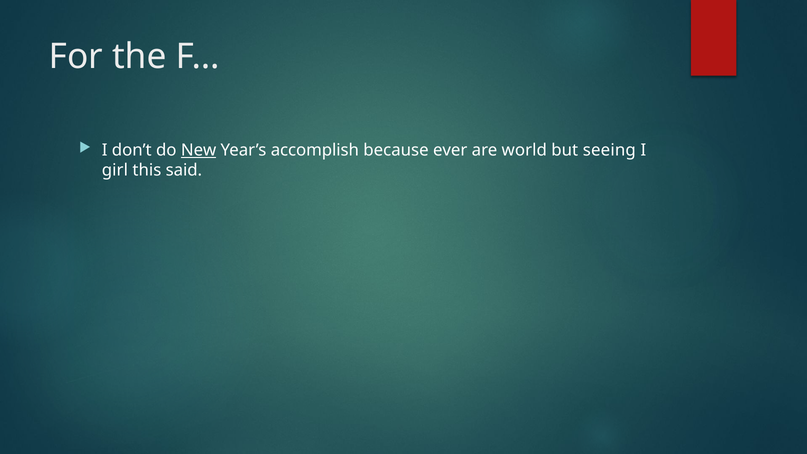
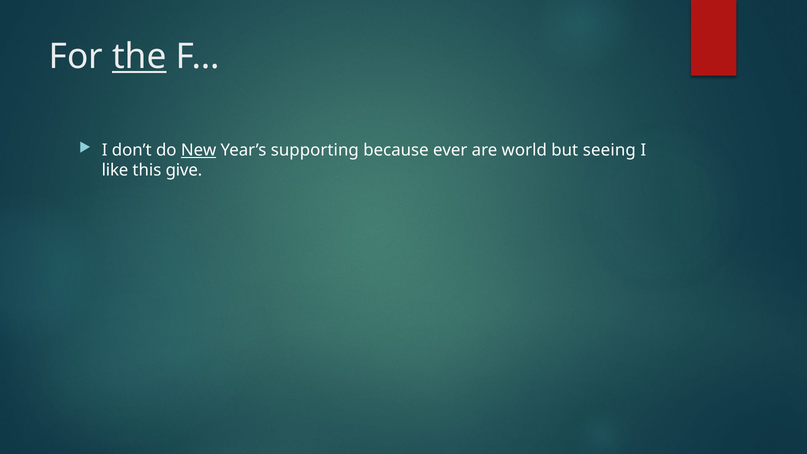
the underline: none -> present (139, 57)
accomplish: accomplish -> supporting (315, 150)
girl: girl -> like (115, 170)
said: said -> give (184, 170)
